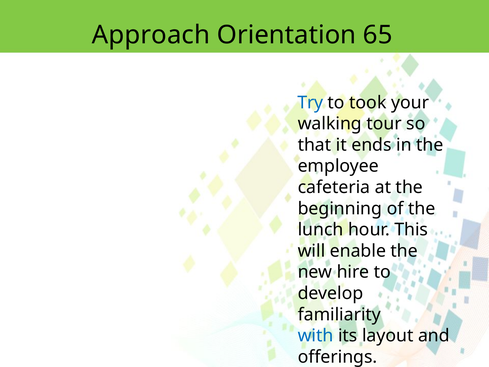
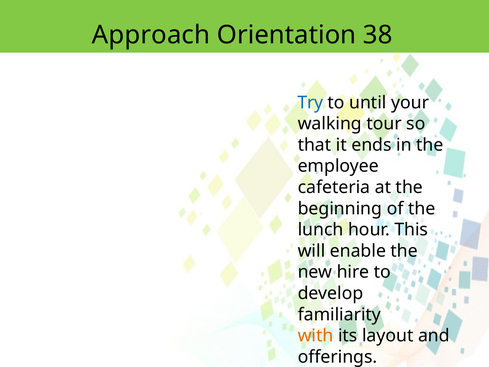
65: 65 -> 38 (378, 35)
took: took -> until (368, 103)
with colour: blue -> orange (316, 335)
